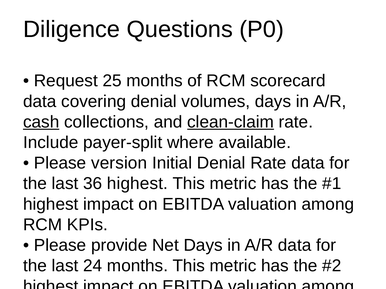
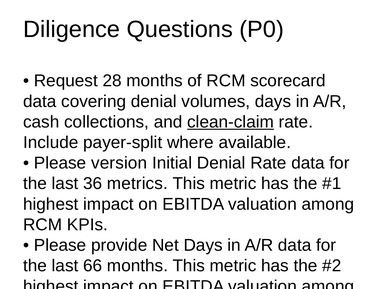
25: 25 -> 28 (112, 81)
cash underline: present -> none (41, 122)
36 highest: highest -> metrics (137, 184)
24: 24 -> 66 (93, 266)
